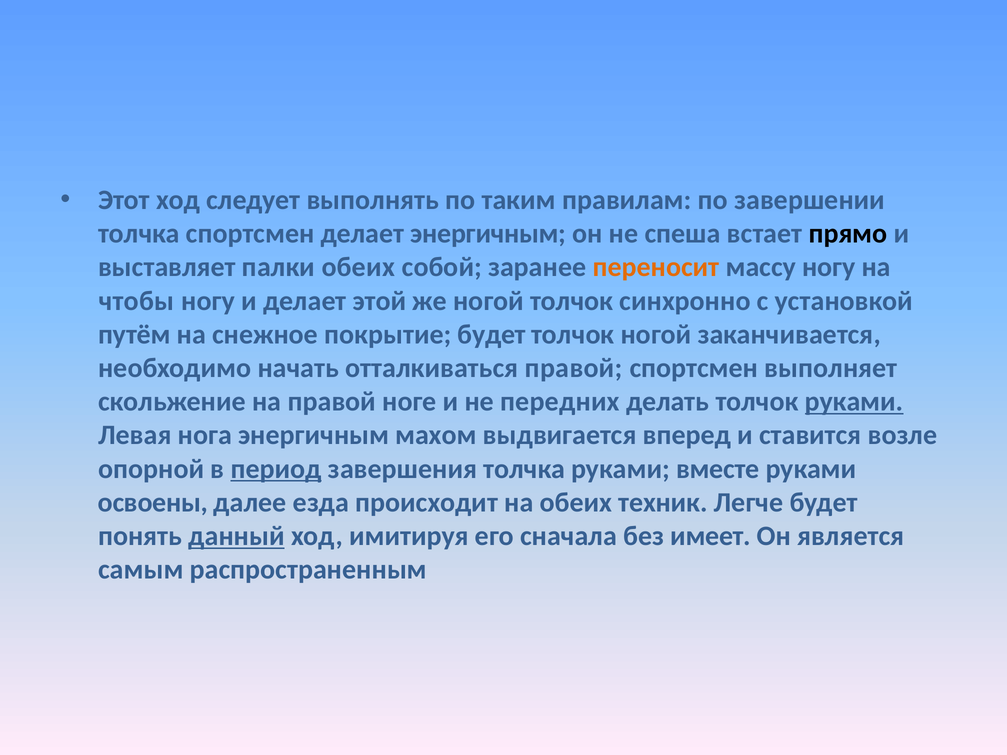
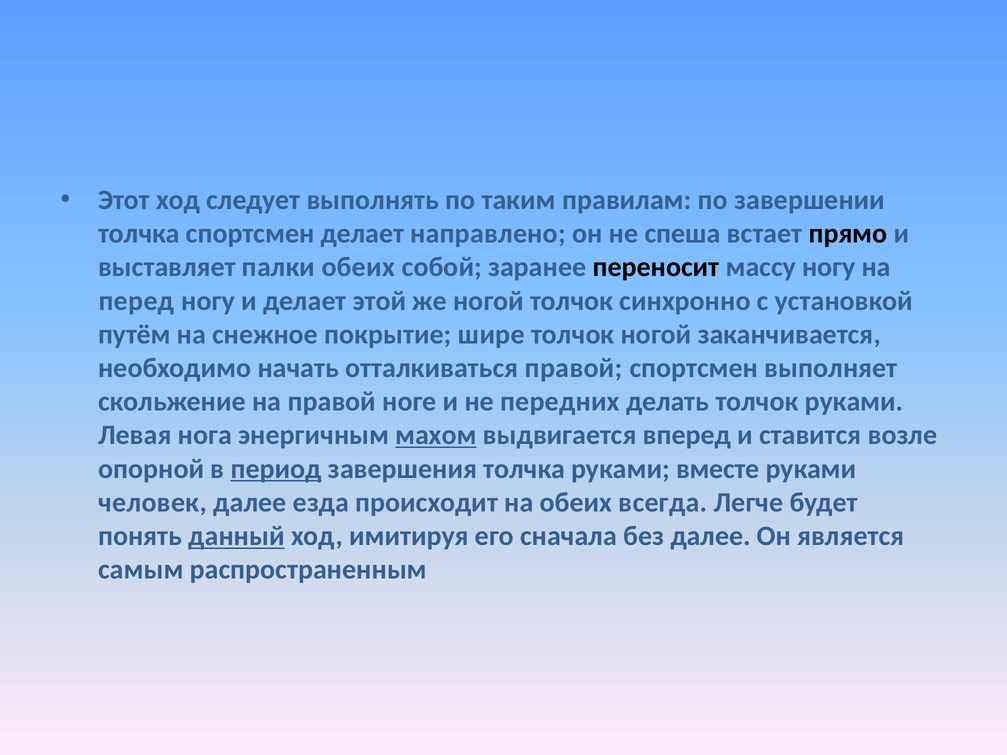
делает энергичным: энергичным -> направлено (488, 234)
переносит colour: orange -> black (656, 267)
чтобы: чтобы -> перед (136, 301)
покрытие будет: будет -> шире (491, 335)
руками underline: present -> none (854, 402)
махом underline: none -> present (436, 435)
освоены: освоены -> человек (153, 503)
техник: техник -> всегда (663, 503)
без имеет: имеет -> далее (711, 536)
